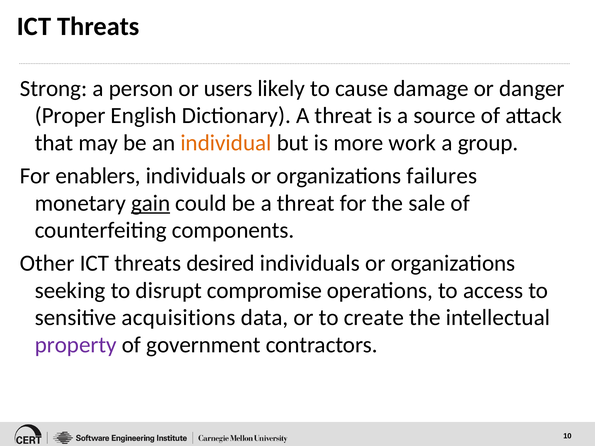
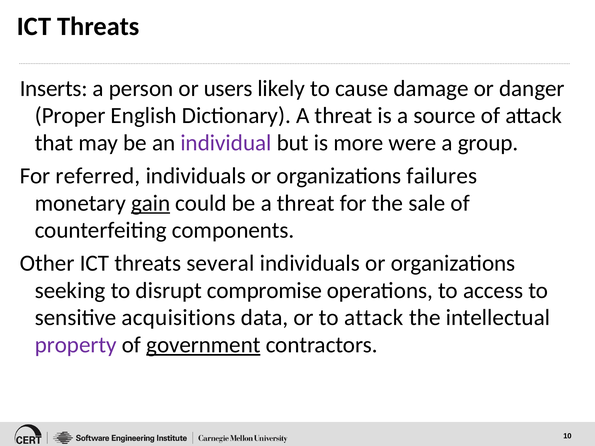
Strong: Strong -> Inserts (54, 89)
individual colour: orange -> purple (226, 143)
work: work -> were (412, 143)
enablers: enablers -> referred (98, 176)
desired: desired -> several (220, 263)
to create: create -> attack (374, 318)
government underline: none -> present (203, 345)
